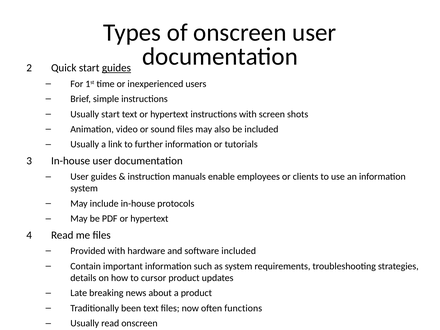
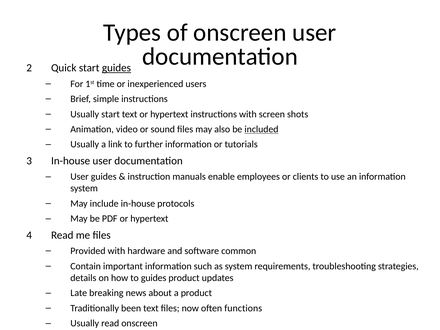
included underline: none -> present (261, 129)
software included: included -> common (239, 251)
to cursor: cursor -> guides (154, 278)
